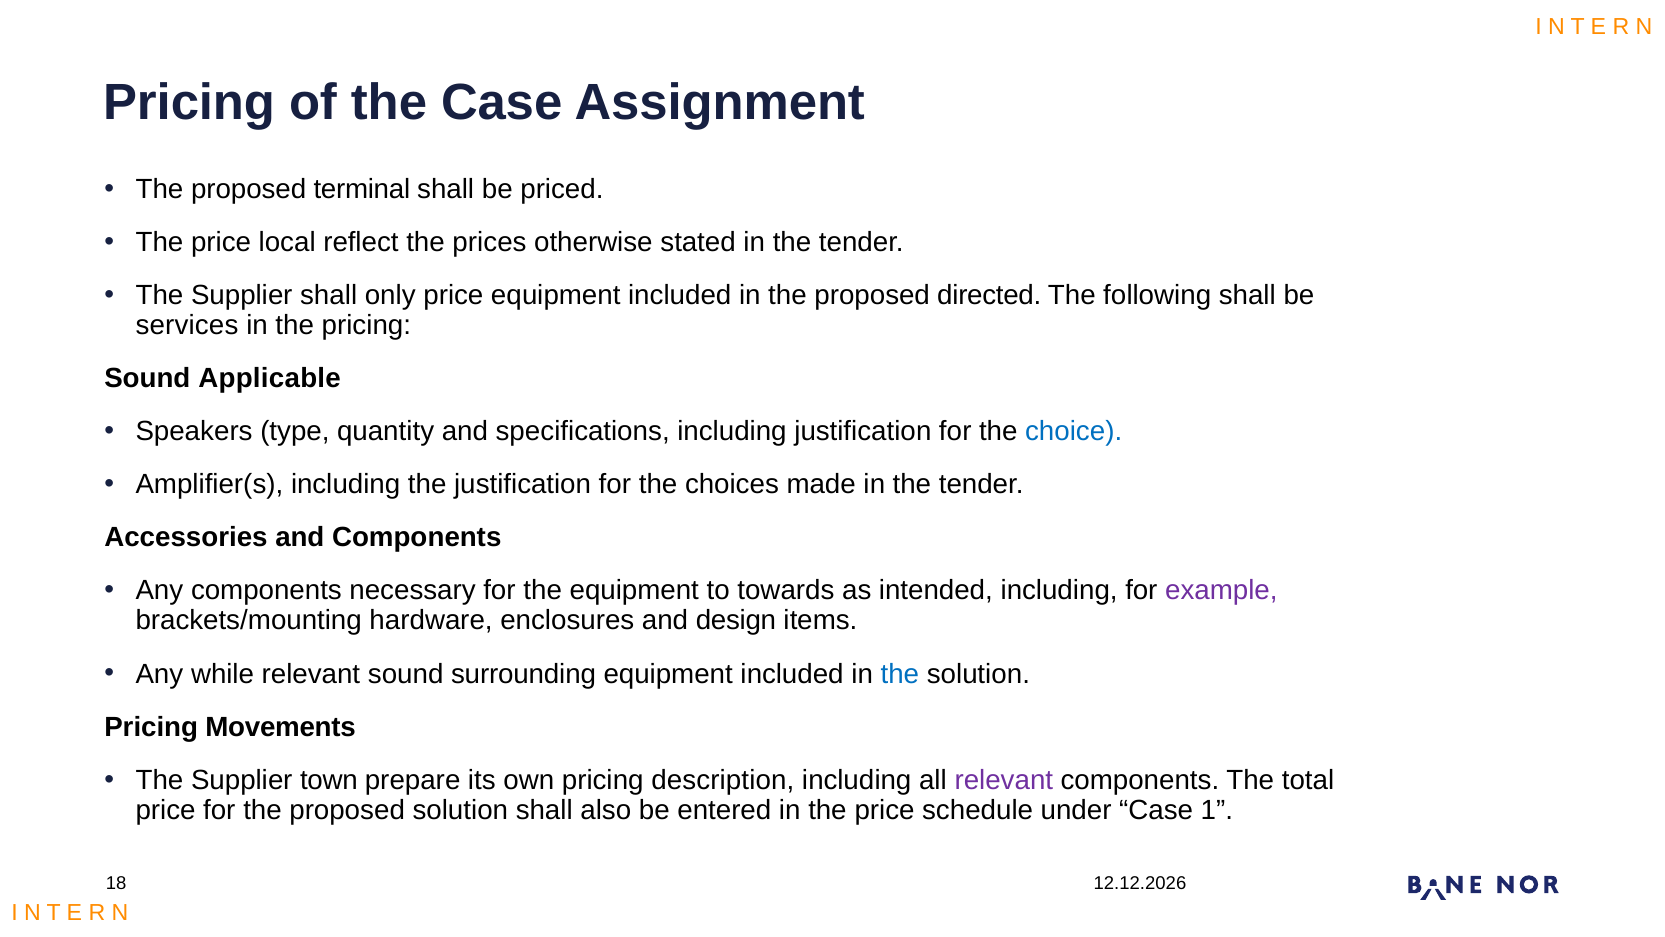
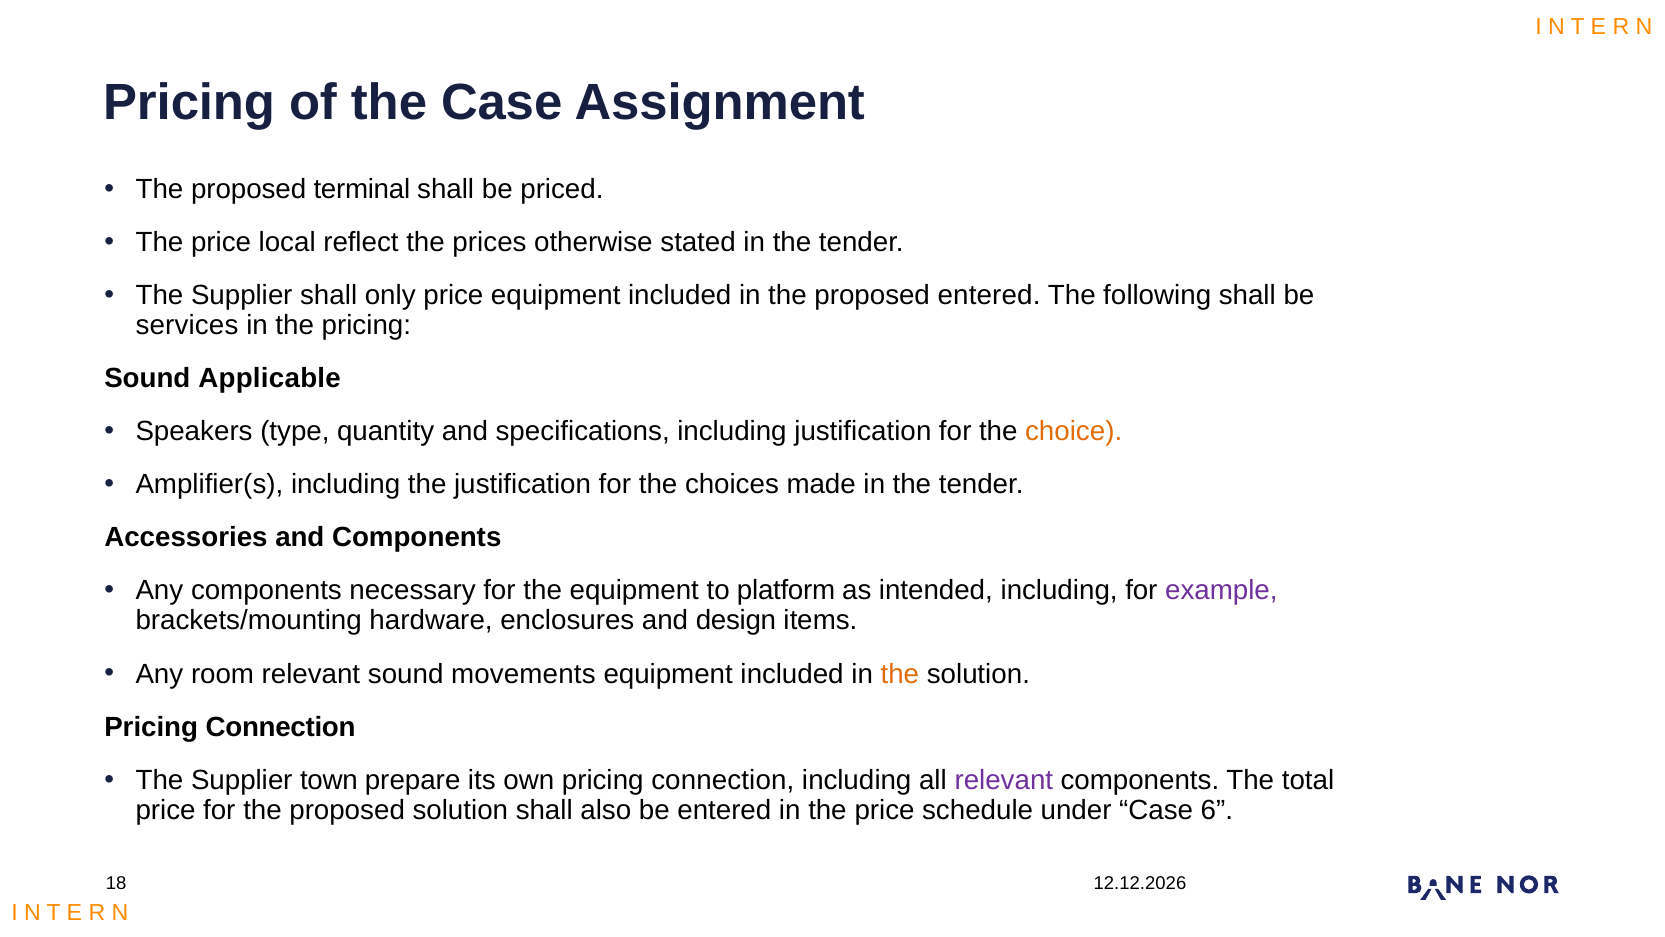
proposed directed: directed -> entered (989, 295)
choice colour: blue -> orange (1074, 431)
towards: towards -> platform (786, 591)
while: while -> room (223, 674)
surrounding: surrounding -> movements (523, 674)
the colour: blue -> orange (900, 674)
Movements: Movements -> Connection (281, 727)
own pricing description: description -> connection (723, 780)
1: 1 -> 6 (1217, 810)
